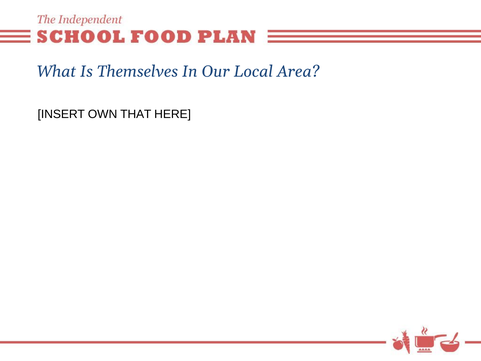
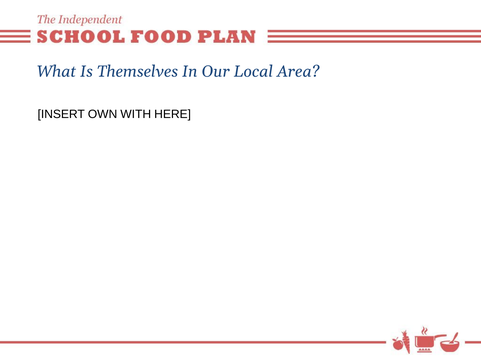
THAT: THAT -> WITH (136, 114)
